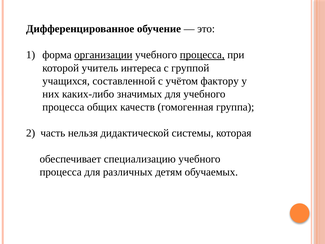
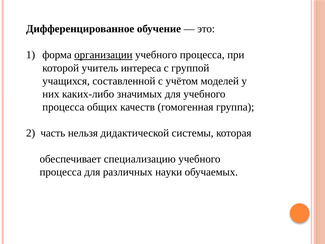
процесса underline: present -> none (202, 55)
фактору: фактору -> моделей (220, 81)
детям: детям -> науки (169, 172)
